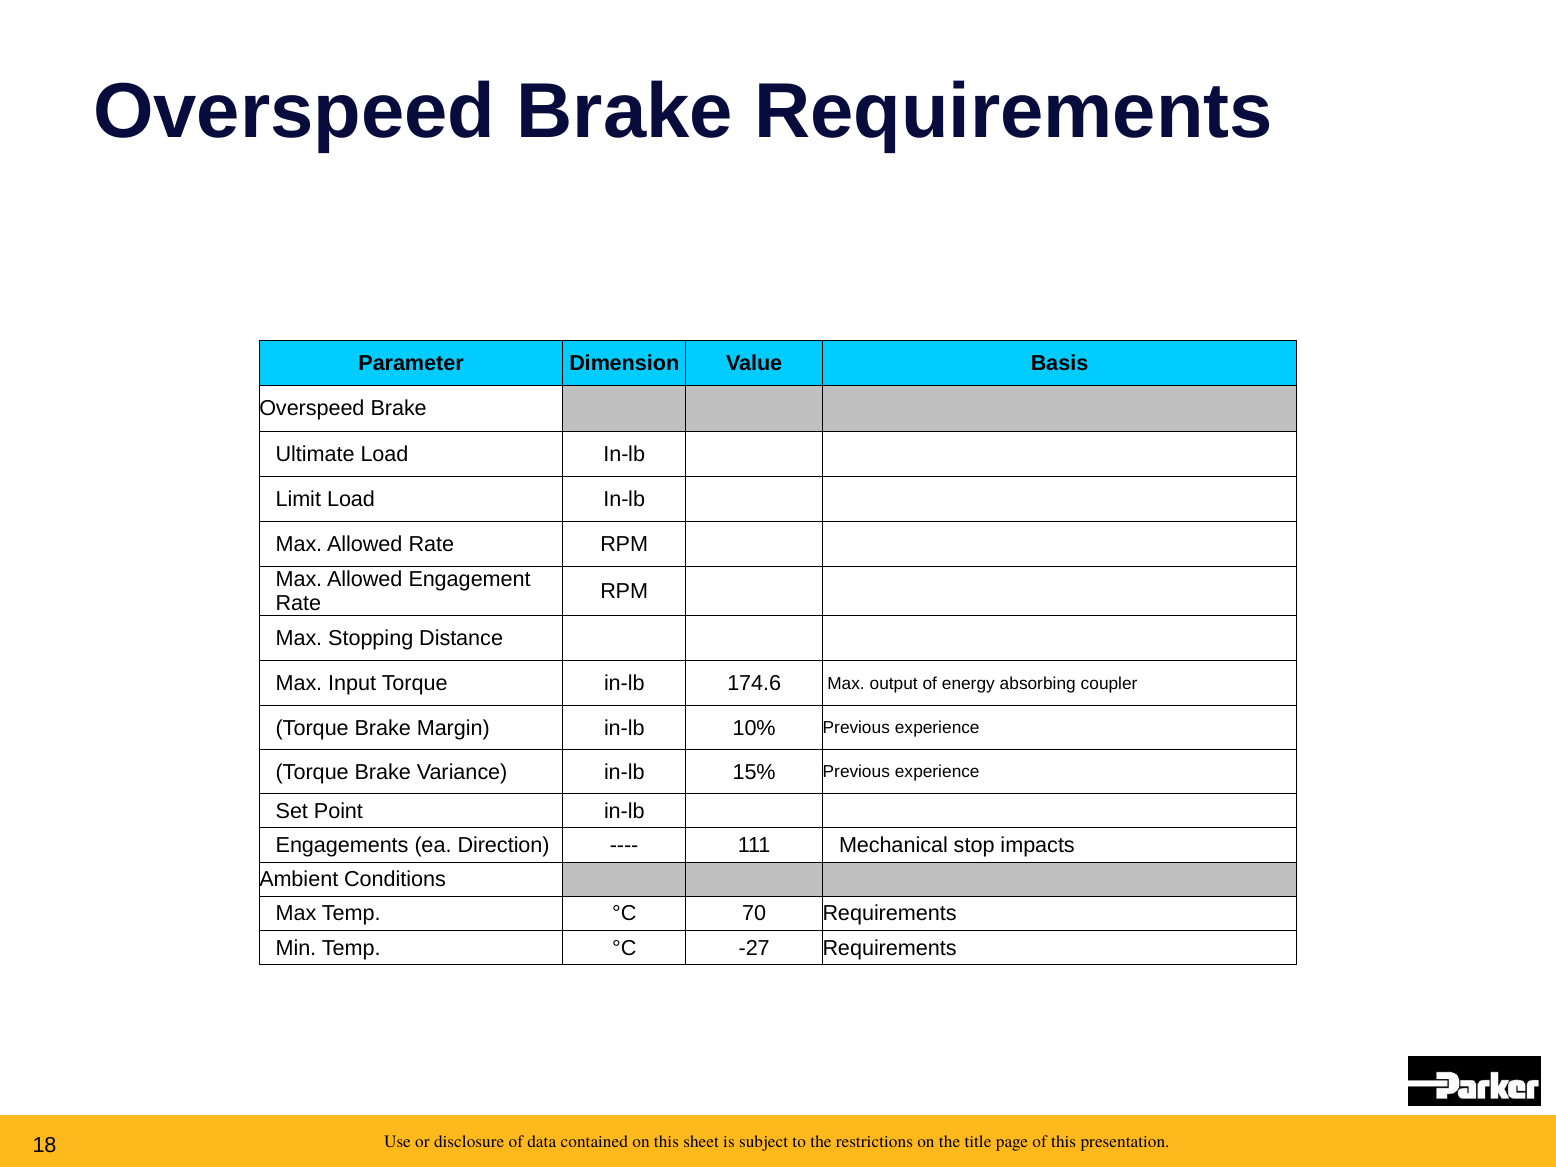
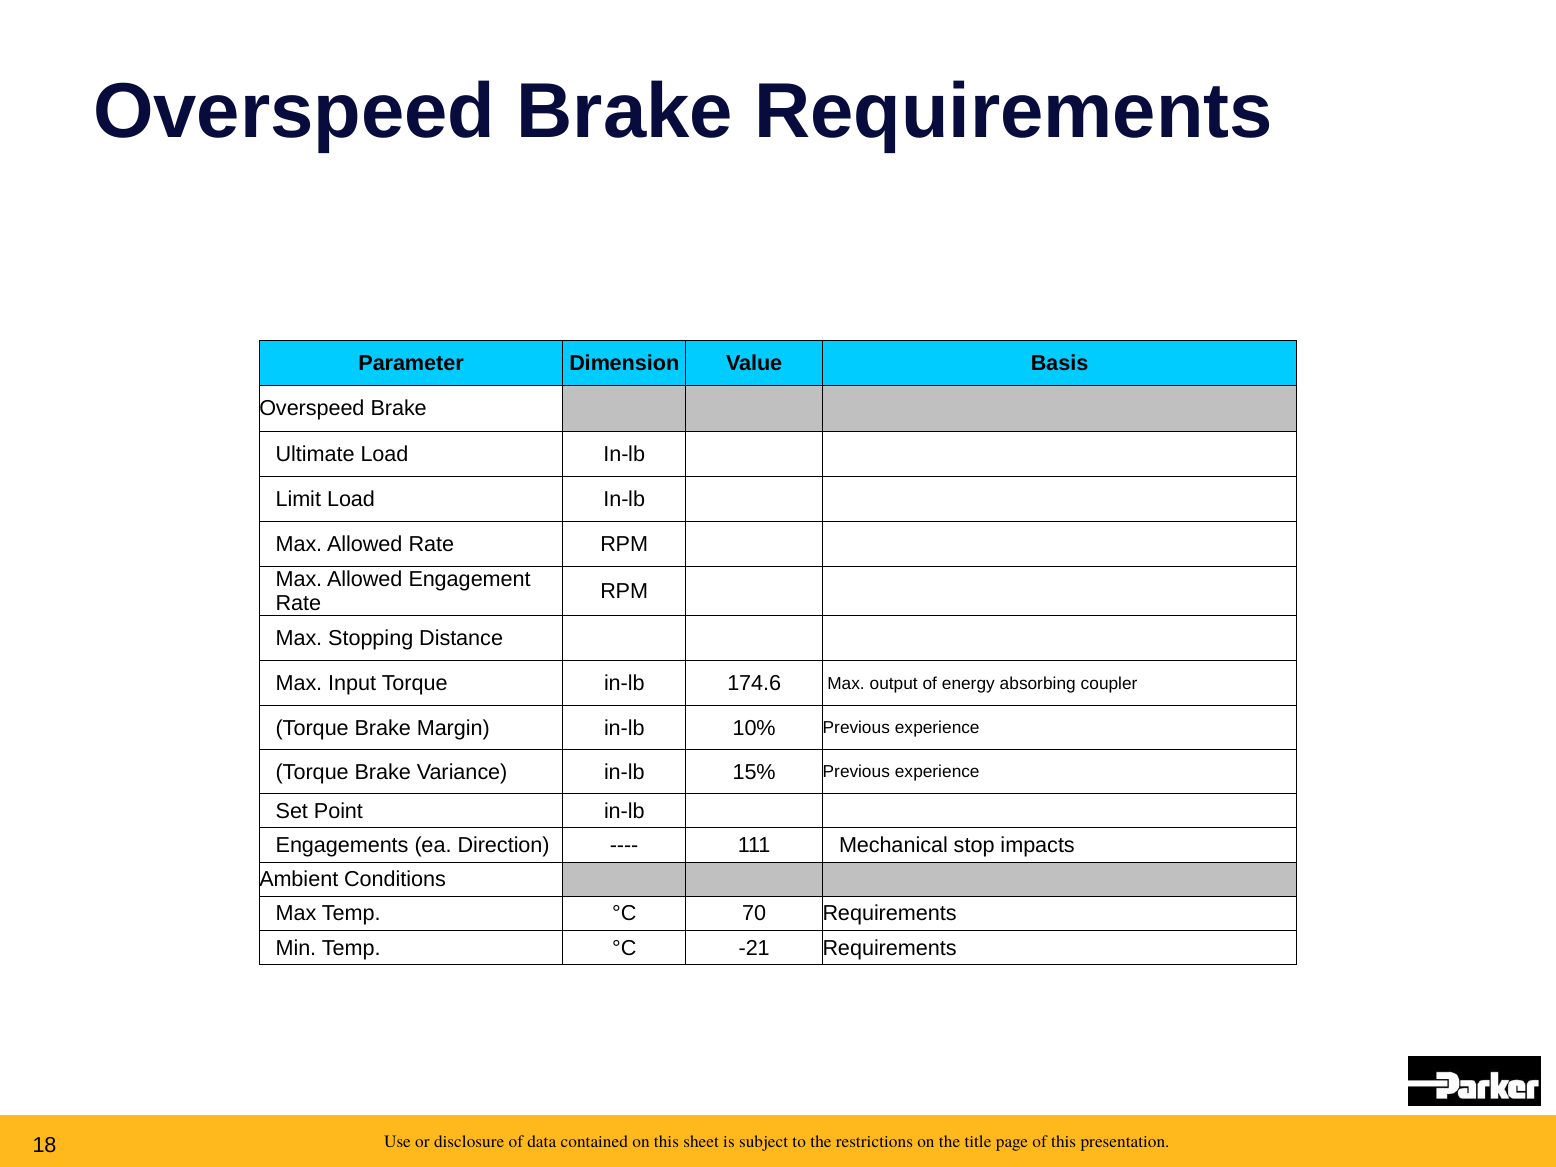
-27: -27 -> -21 (754, 948)
